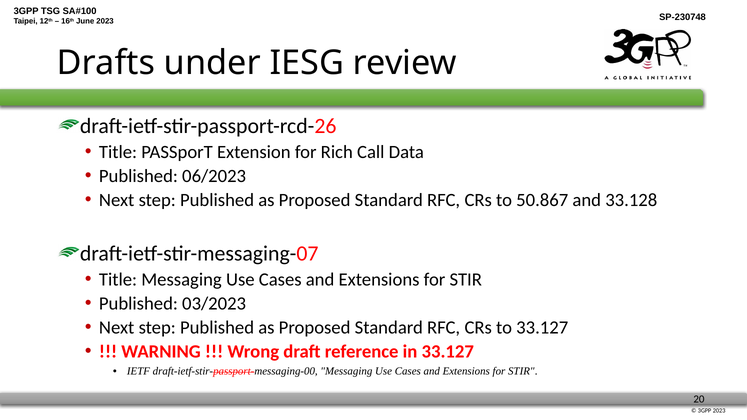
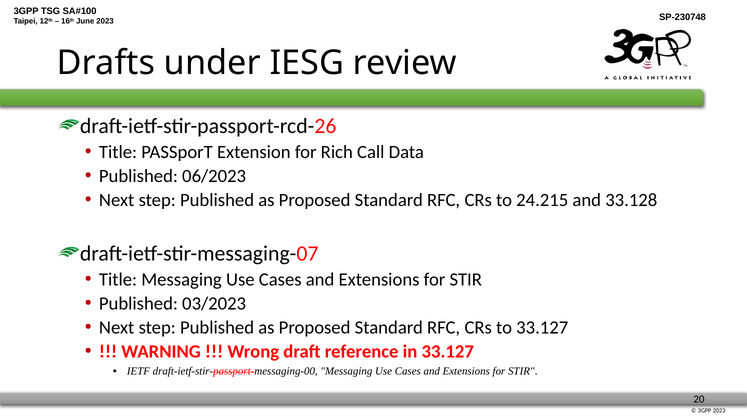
50.867: 50.867 -> 24.215 (542, 200)
